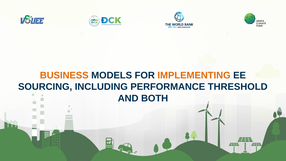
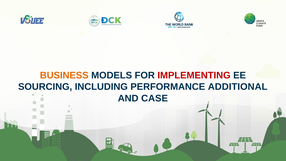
IMPLEMENTING colour: orange -> red (194, 75)
THRESHOLD: THRESHOLD -> ADDITIONAL (238, 87)
BOTH: BOTH -> CASE (155, 98)
